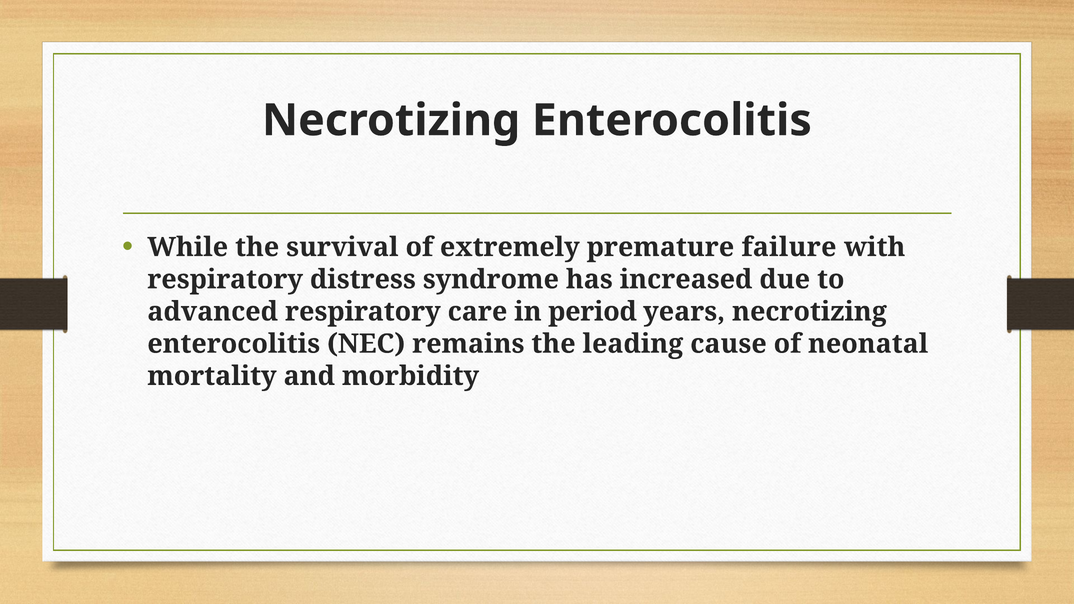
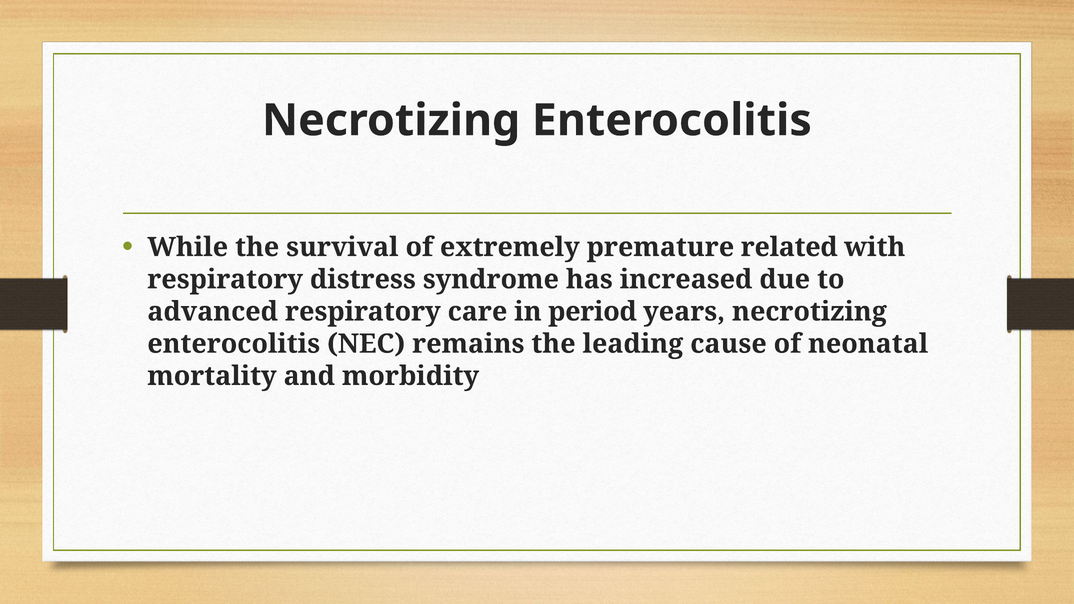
failure: failure -> related (789, 247)
